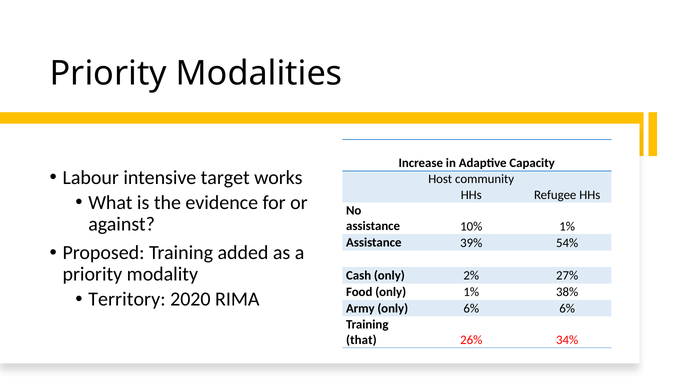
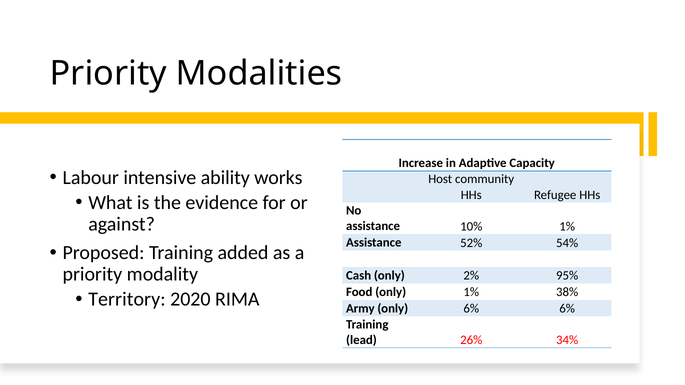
target: target -> ability (225, 178)
39%: 39% -> 52% (471, 243)
27%: 27% -> 95% (567, 276)
that: that -> lead (361, 340)
